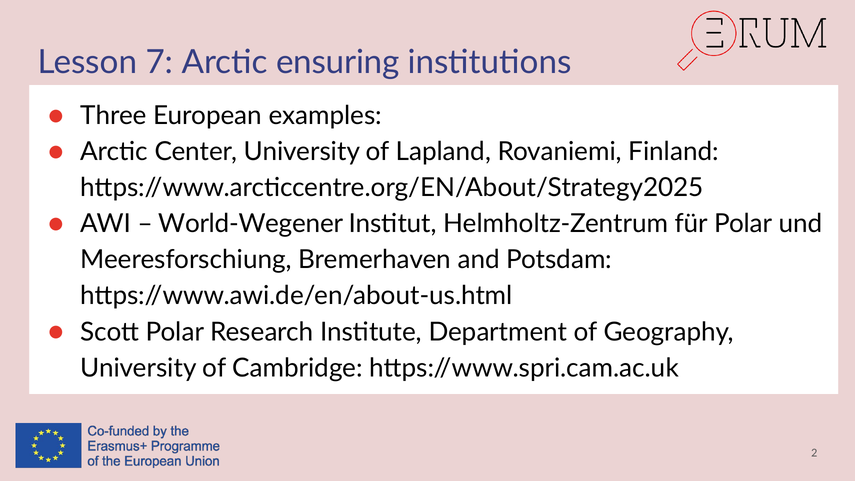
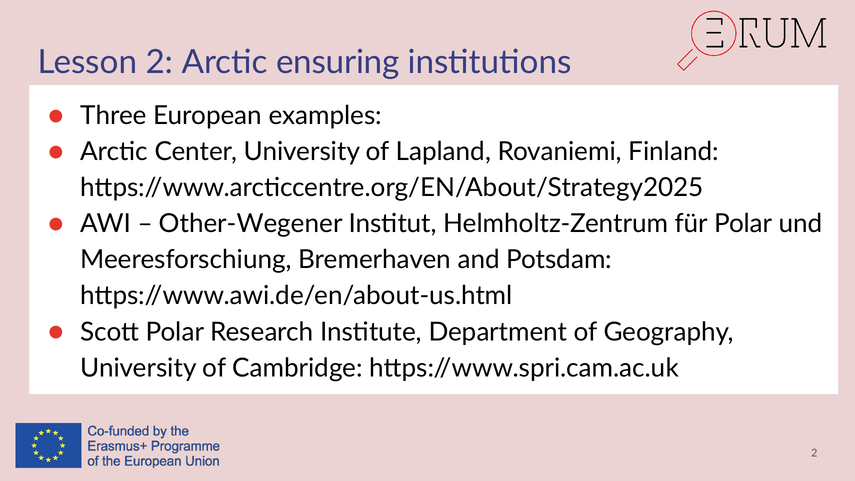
Lesson 7: 7 -> 2 (159, 62)
World-Wegener: World-Wegener -> Other-Wegener (251, 224)
